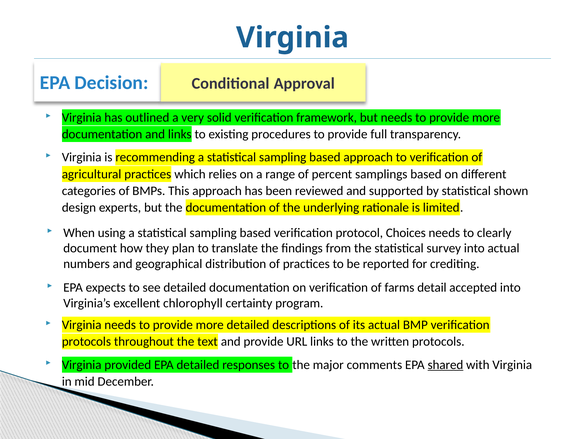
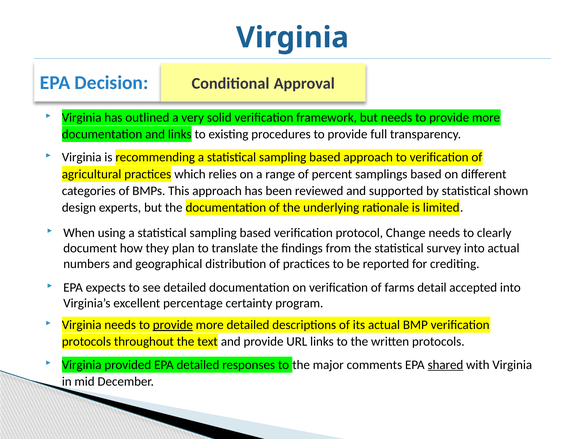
Choices: Choices -> Change (406, 233)
chlorophyll: chlorophyll -> percentage (193, 303)
provide underline: none -> present (173, 325)
